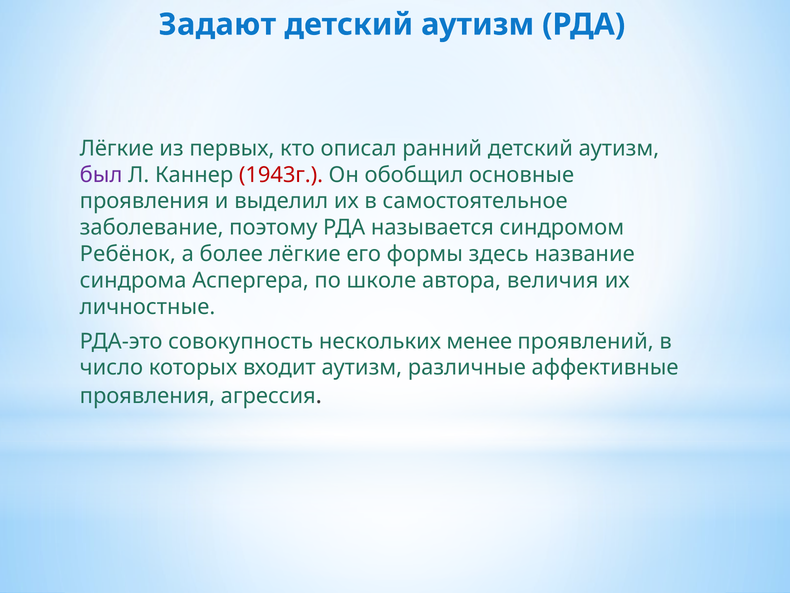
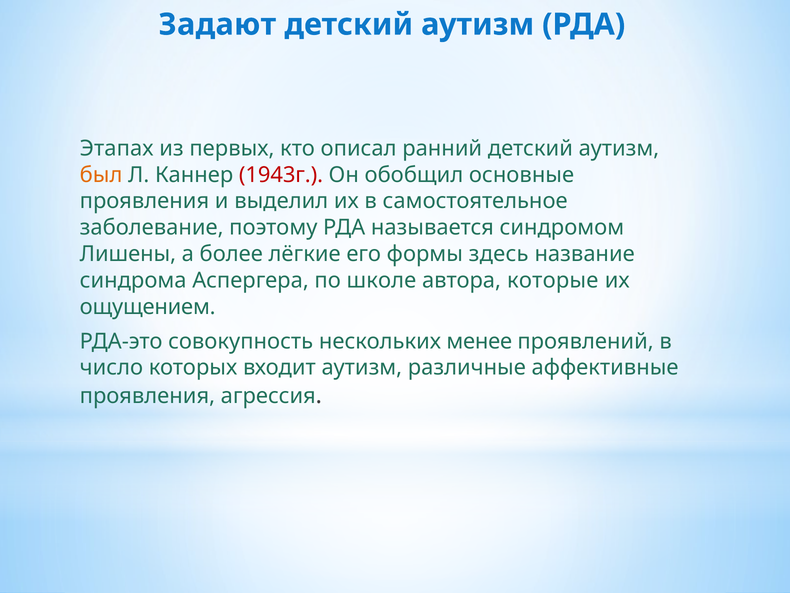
Лёгкие: Лёгкие -> Этапах (117, 148)
был colour: purple -> orange (101, 175)
Ребёнок: Ребёнок -> Лишены (128, 254)
величия: величия -> которые (553, 280)
личностные: личностные -> ощущением (148, 307)
